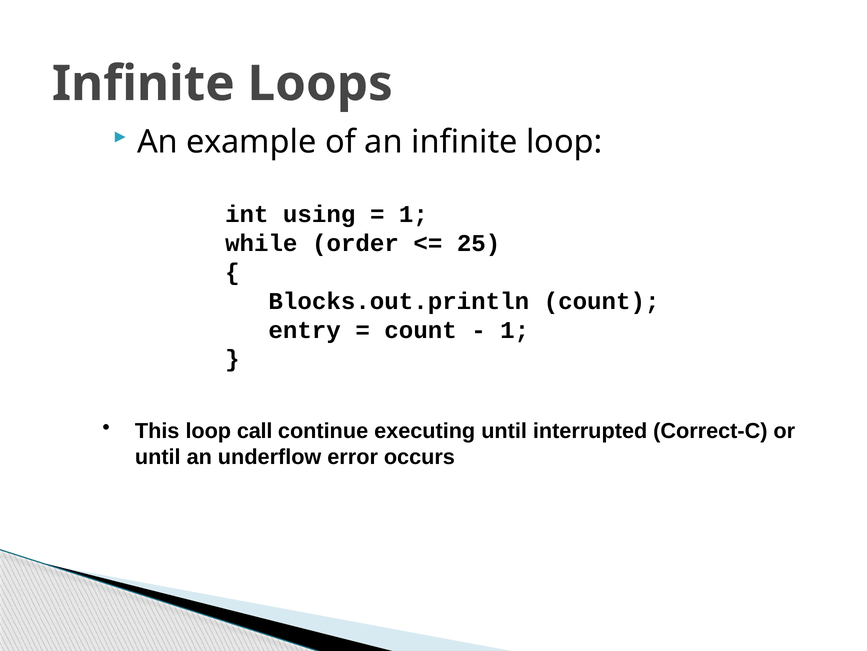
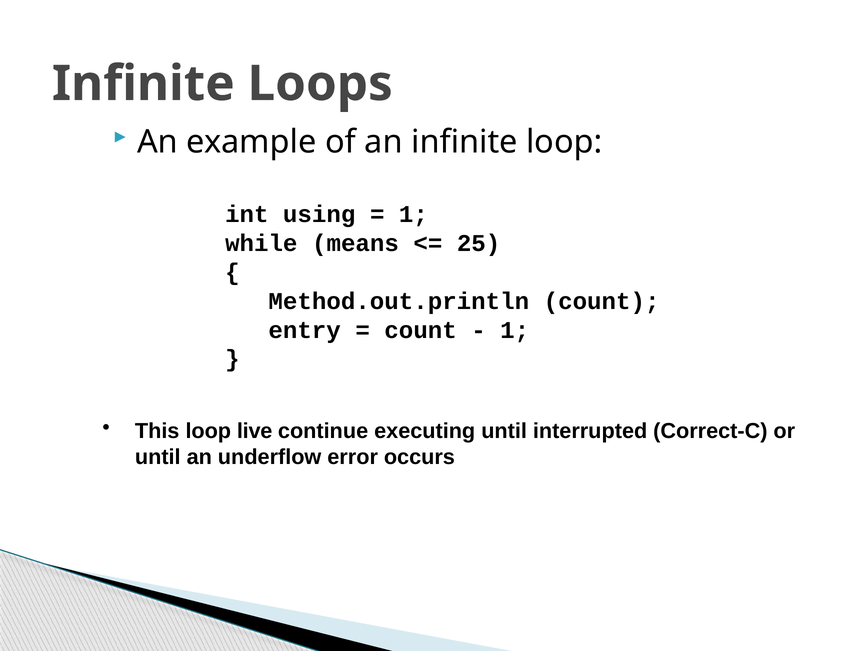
order: order -> means (355, 243)
Blocks.out.println: Blocks.out.println -> Method.out.println (399, 301)
call: call -> live (255, 431)
